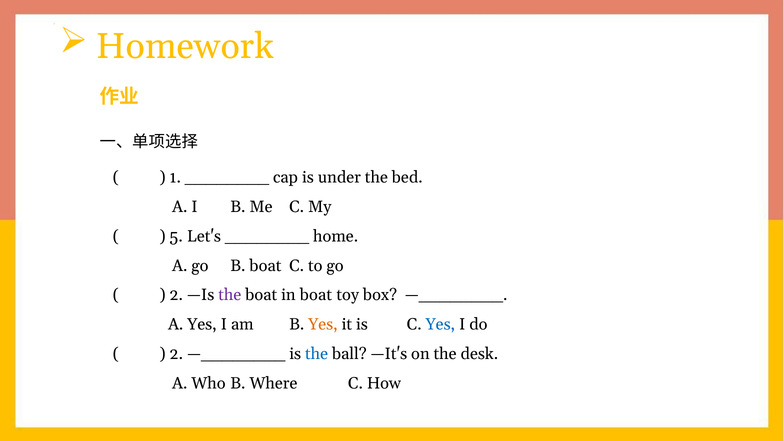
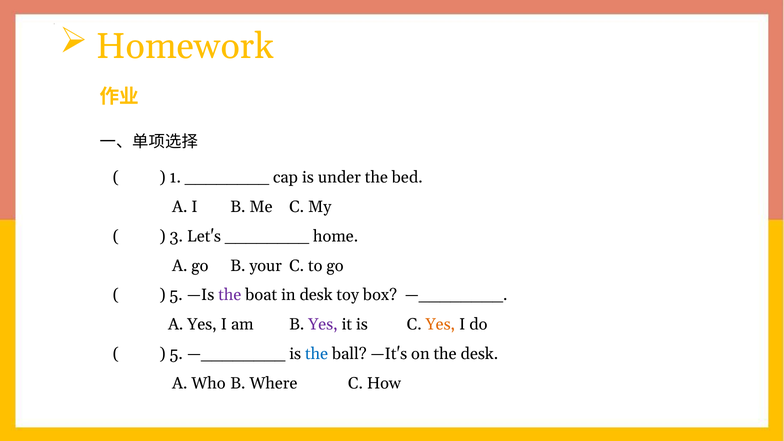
5: 5 -> 3 (176, 236)
B boat: boat -> your (266, 266)
2: 2 -> 5 (176, 295)
in boat: boat -> desk (316, 295)
Yes colour: orange -> purple (323, 324)
Yes colour: blue -> orange (440, 324)
2: 2 -> 5 (176, 354)
